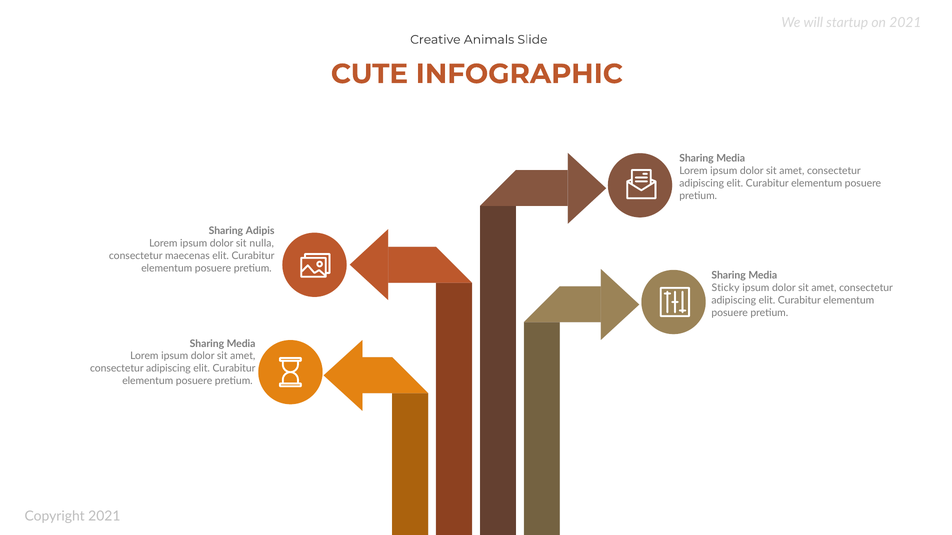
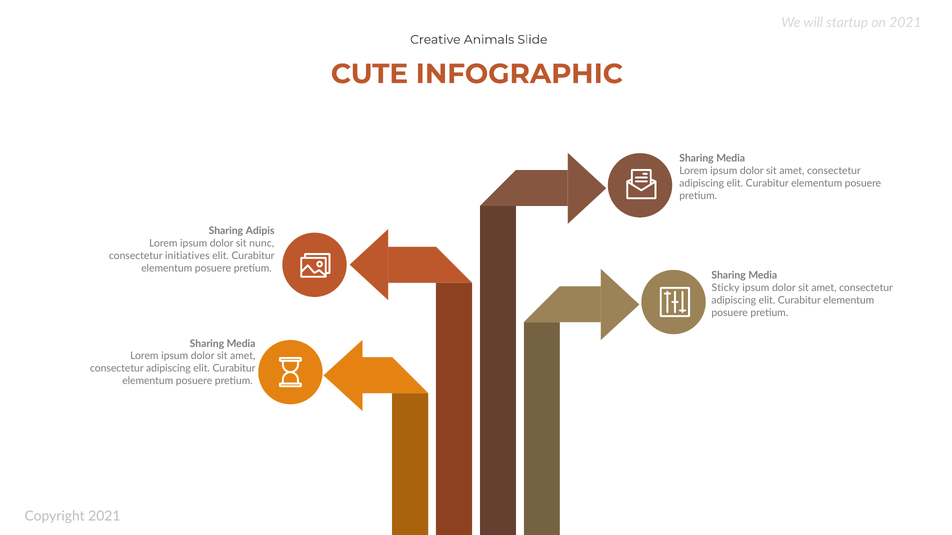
nulla: nulla -> nunc (262, 244)
maecenas: maecenas -> initiatives (187, 256)
